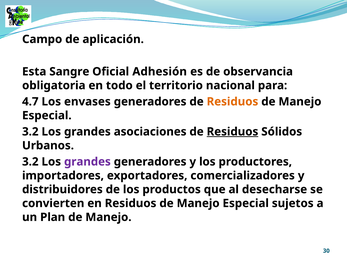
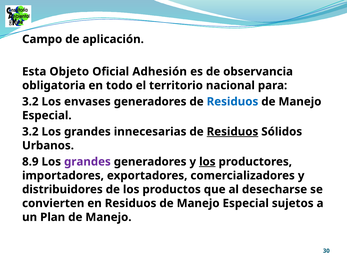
Sangre: Sangre -> Objeto (69, 72)
4.7: 4.7 -> 3.2 (30, 102)
Residuos colour: orange -> blue (232, 102)
asociaciones: asociaciones -> innecesarias (150, 132)
3.2: 3.2 -> 8.9 (30, 162)
los underline: none -> present (207, 162)
